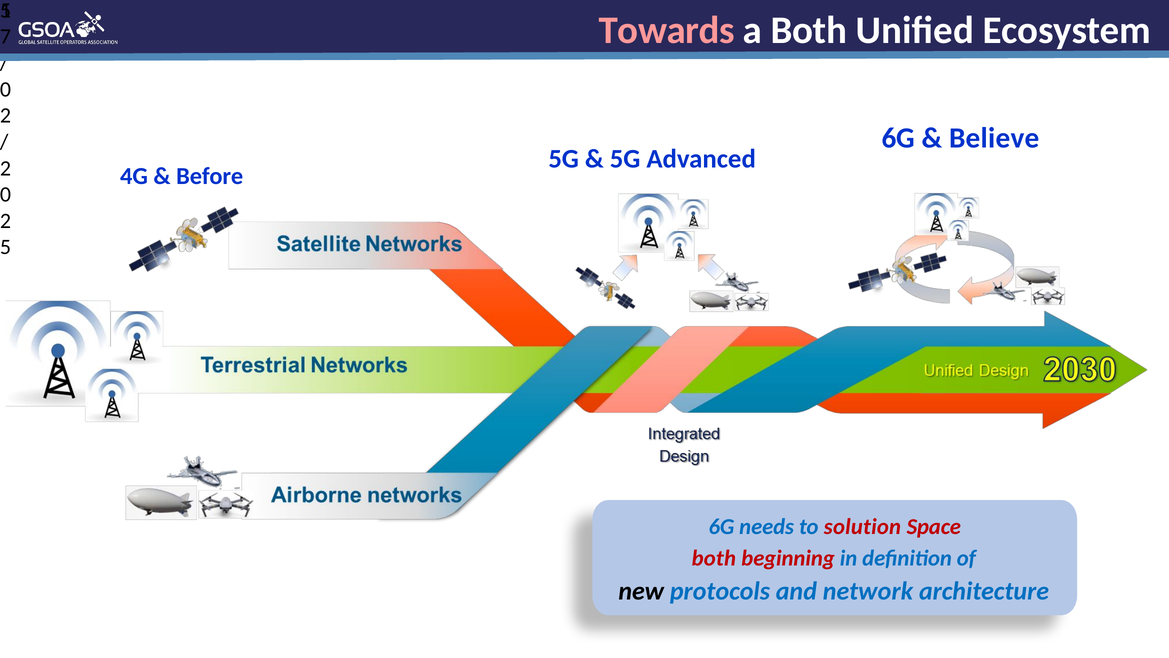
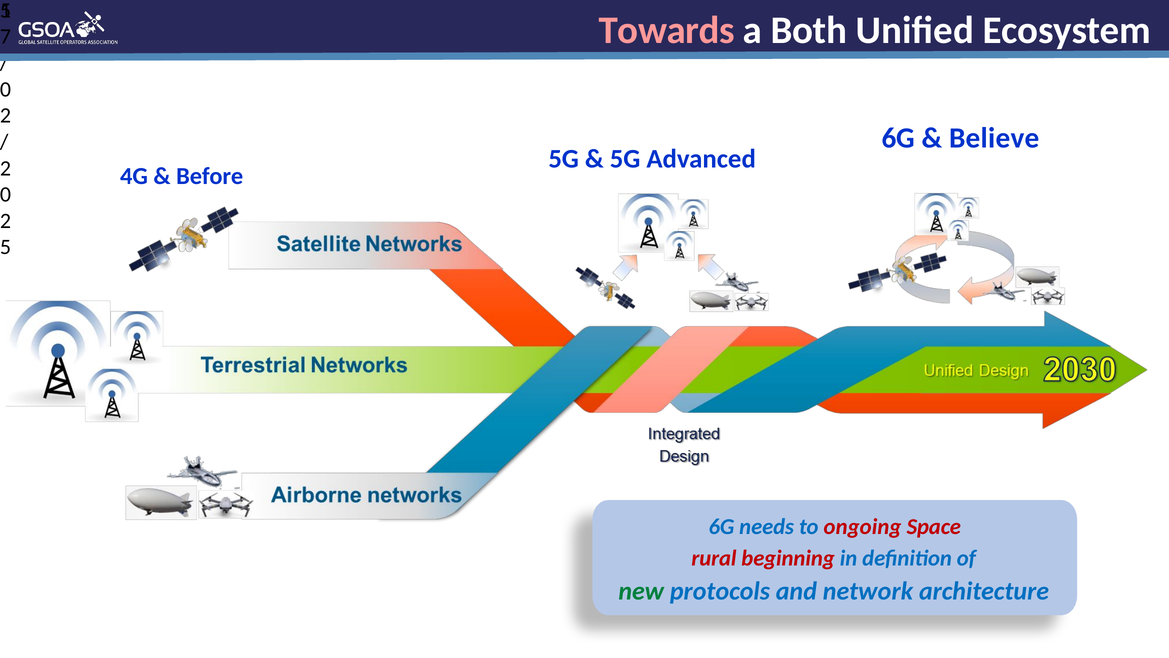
solution: solution -> ongoing (863, 527)
both: both -> rural (714, 558)
new colour: black -> green (641, 591)
